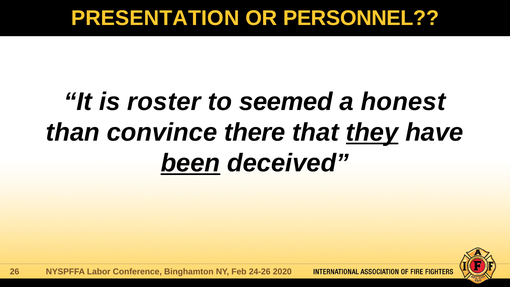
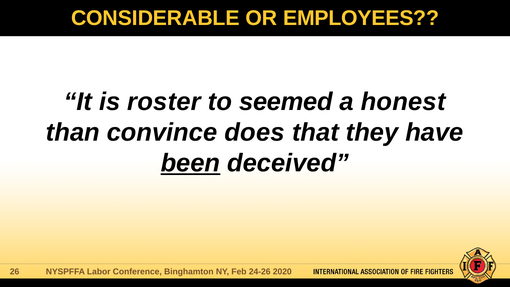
PRESENTATION: PRESENTATION -> CONSIDERABLE (155, 18)
PERSONNEL: PERSONNEL -> EMPLOYEES (361, 18)
there: there -> does (255, 132)
they underline: present -> none (372, 132)
